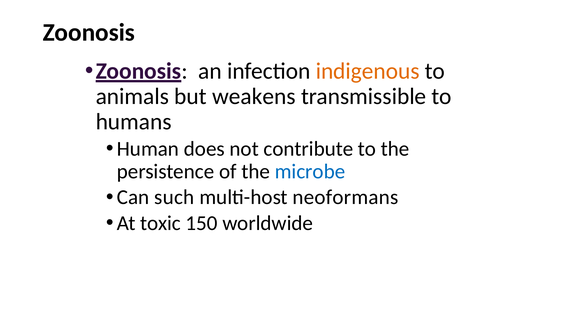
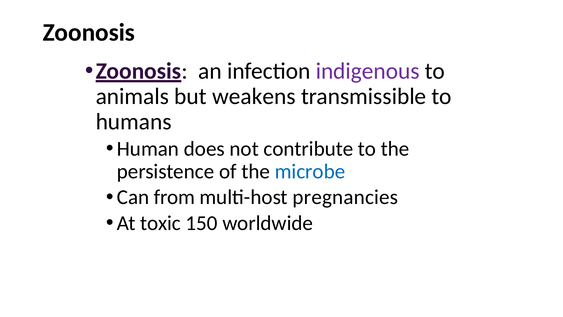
indigenous colour: orange -> purple (368, 71)
such: such -> from (174, 197)
neoformans: neoformans -> pregnancies (345, 197)
